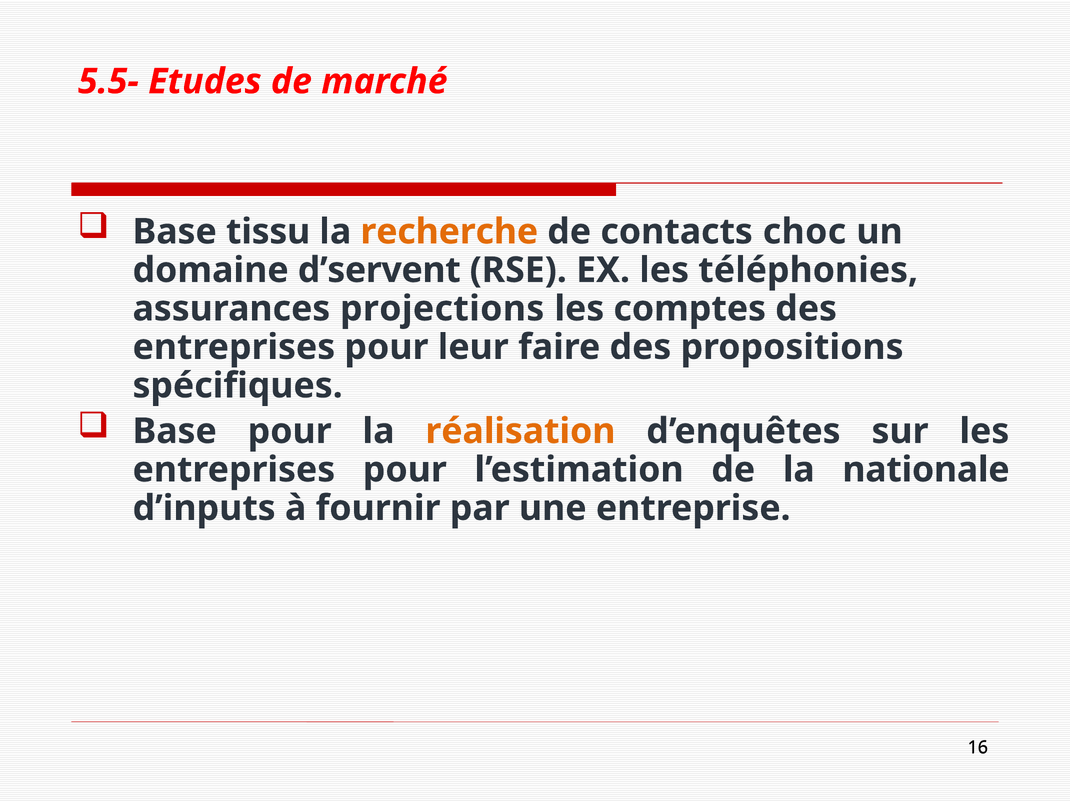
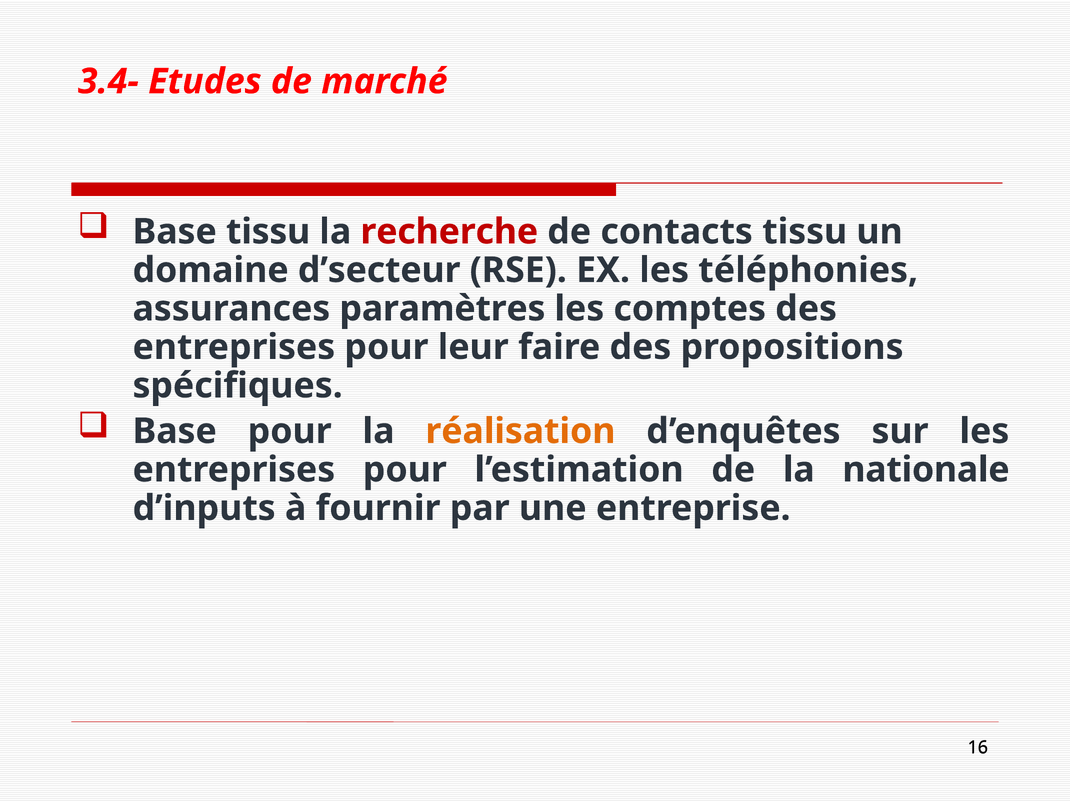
5.5-: 5.5- -> 3.4- (108, 82)
recherche colour: orange -> red (449, 232)
contacts choc: choc -> tissu (805, 232)
d’servent: d’servent -> d’secteur (379, 270)
projections: projections -> paramètres (442, 309)
